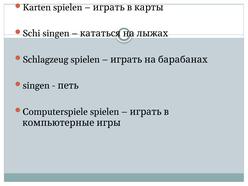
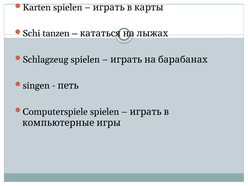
Schi singen: singen -> tanzen (56, 34)
